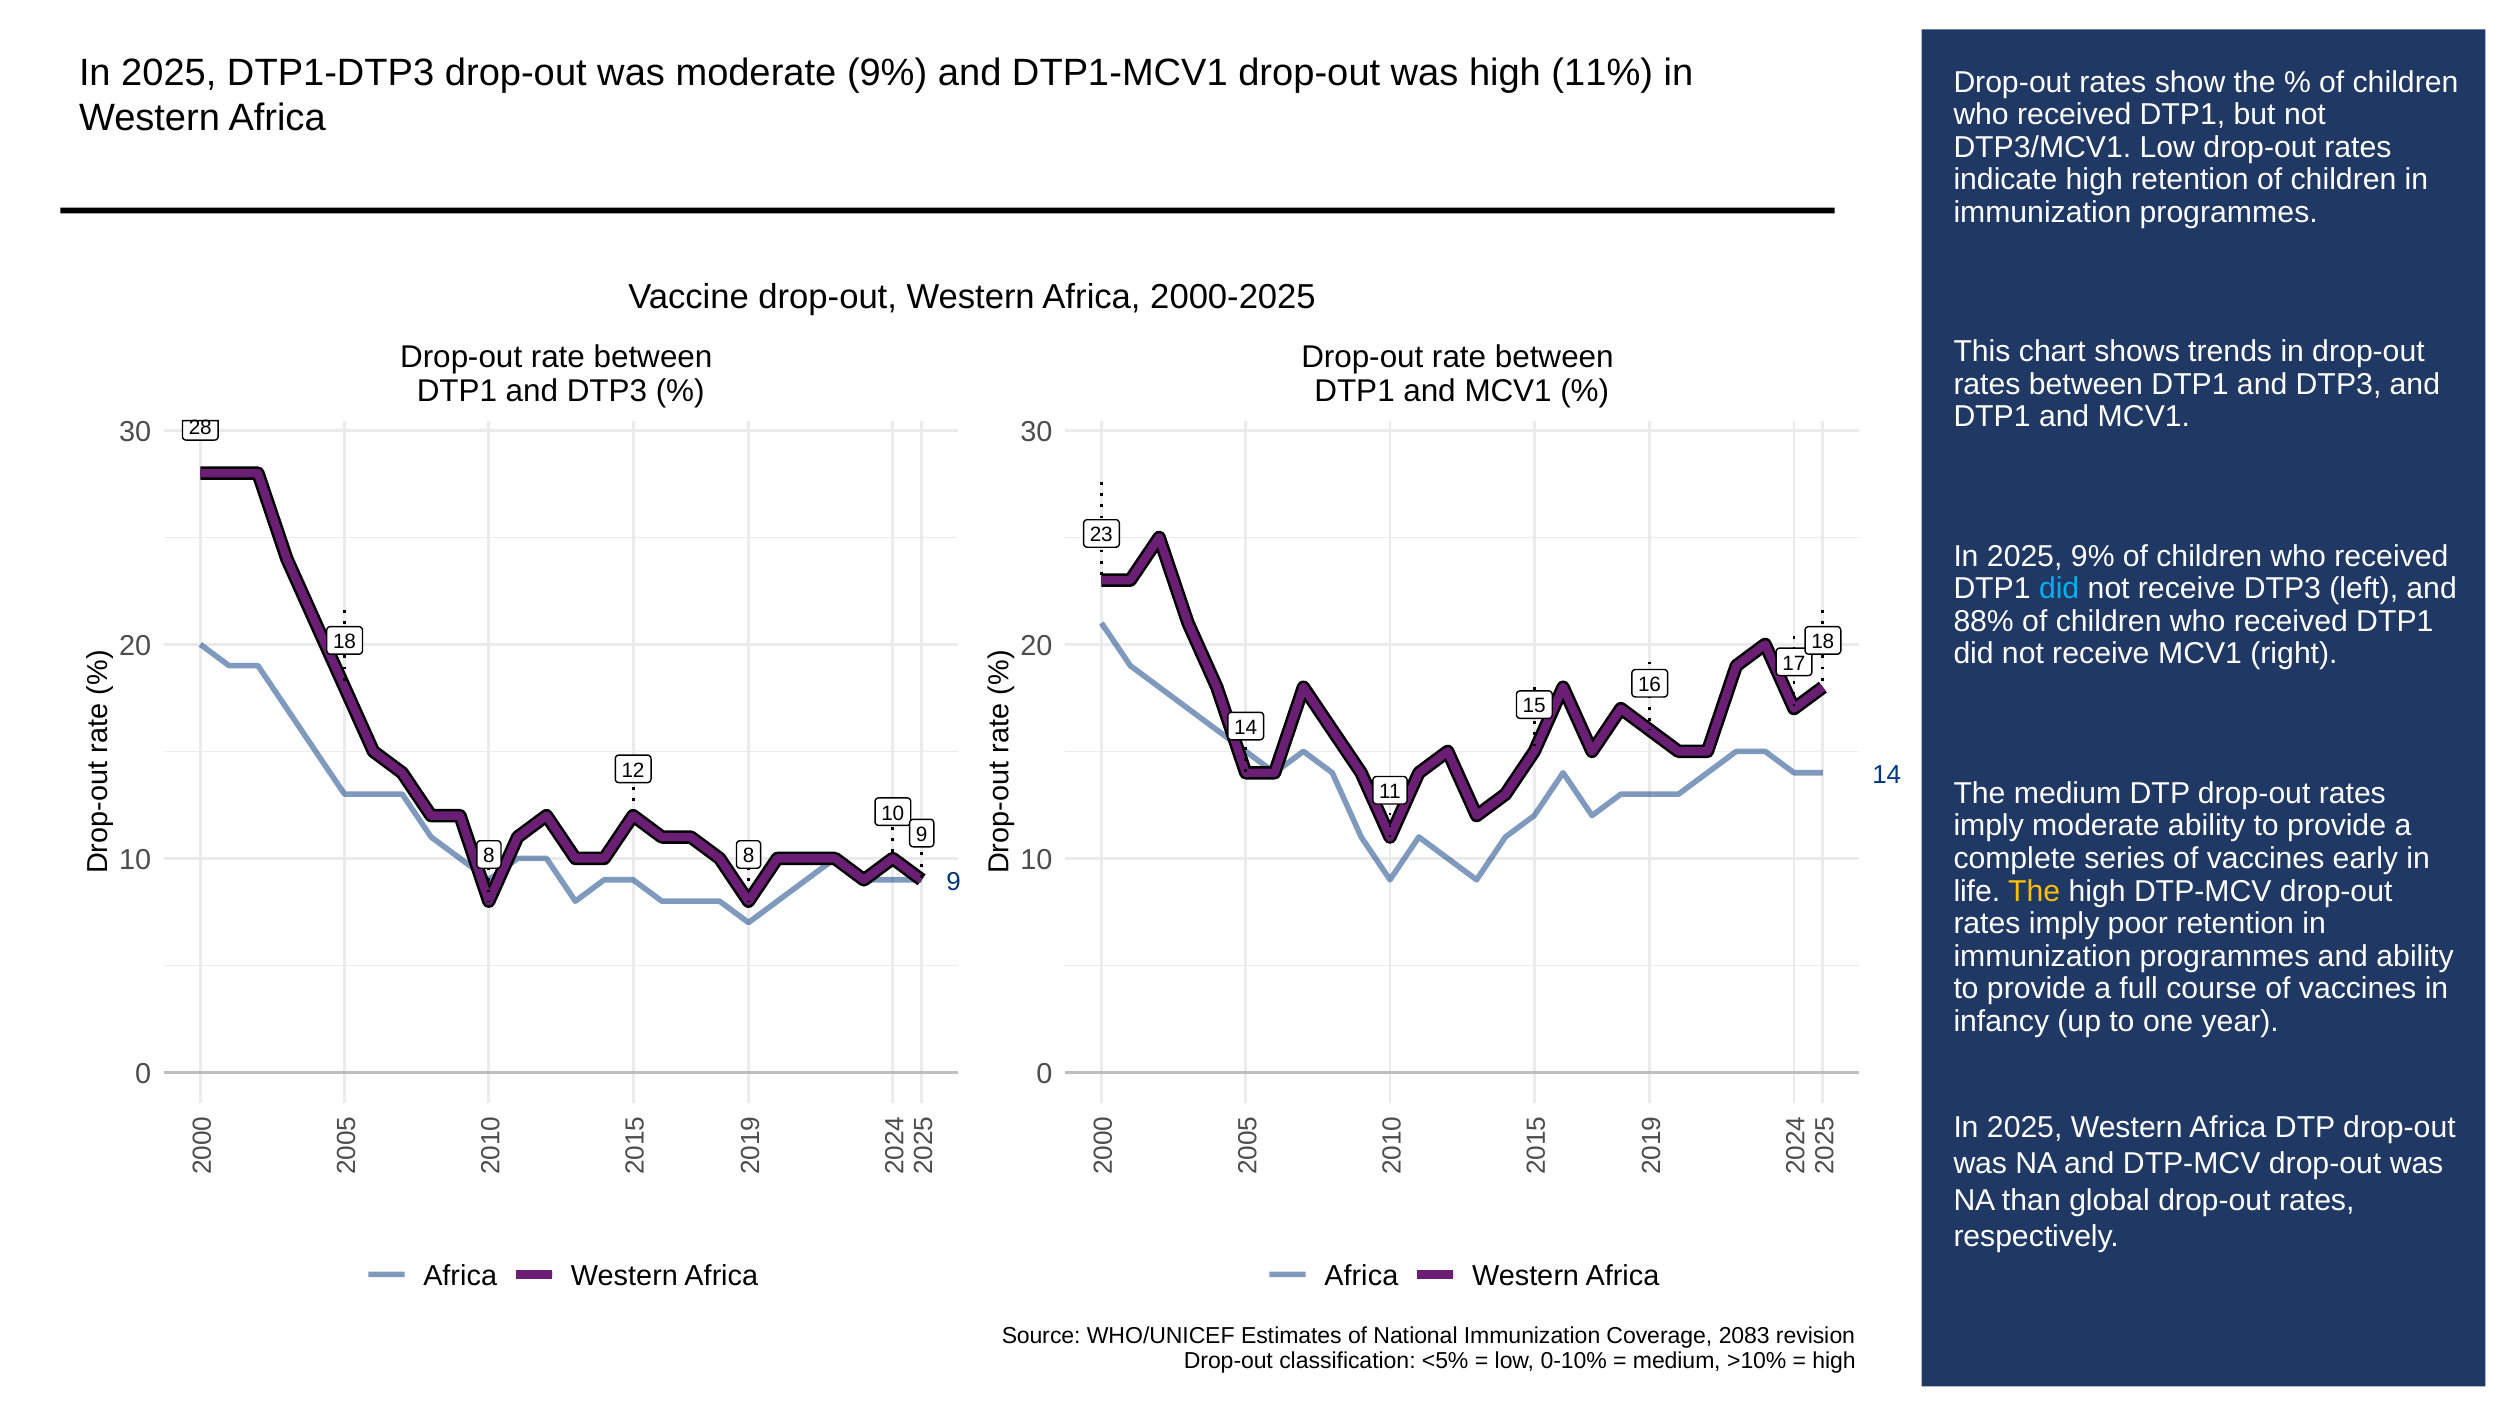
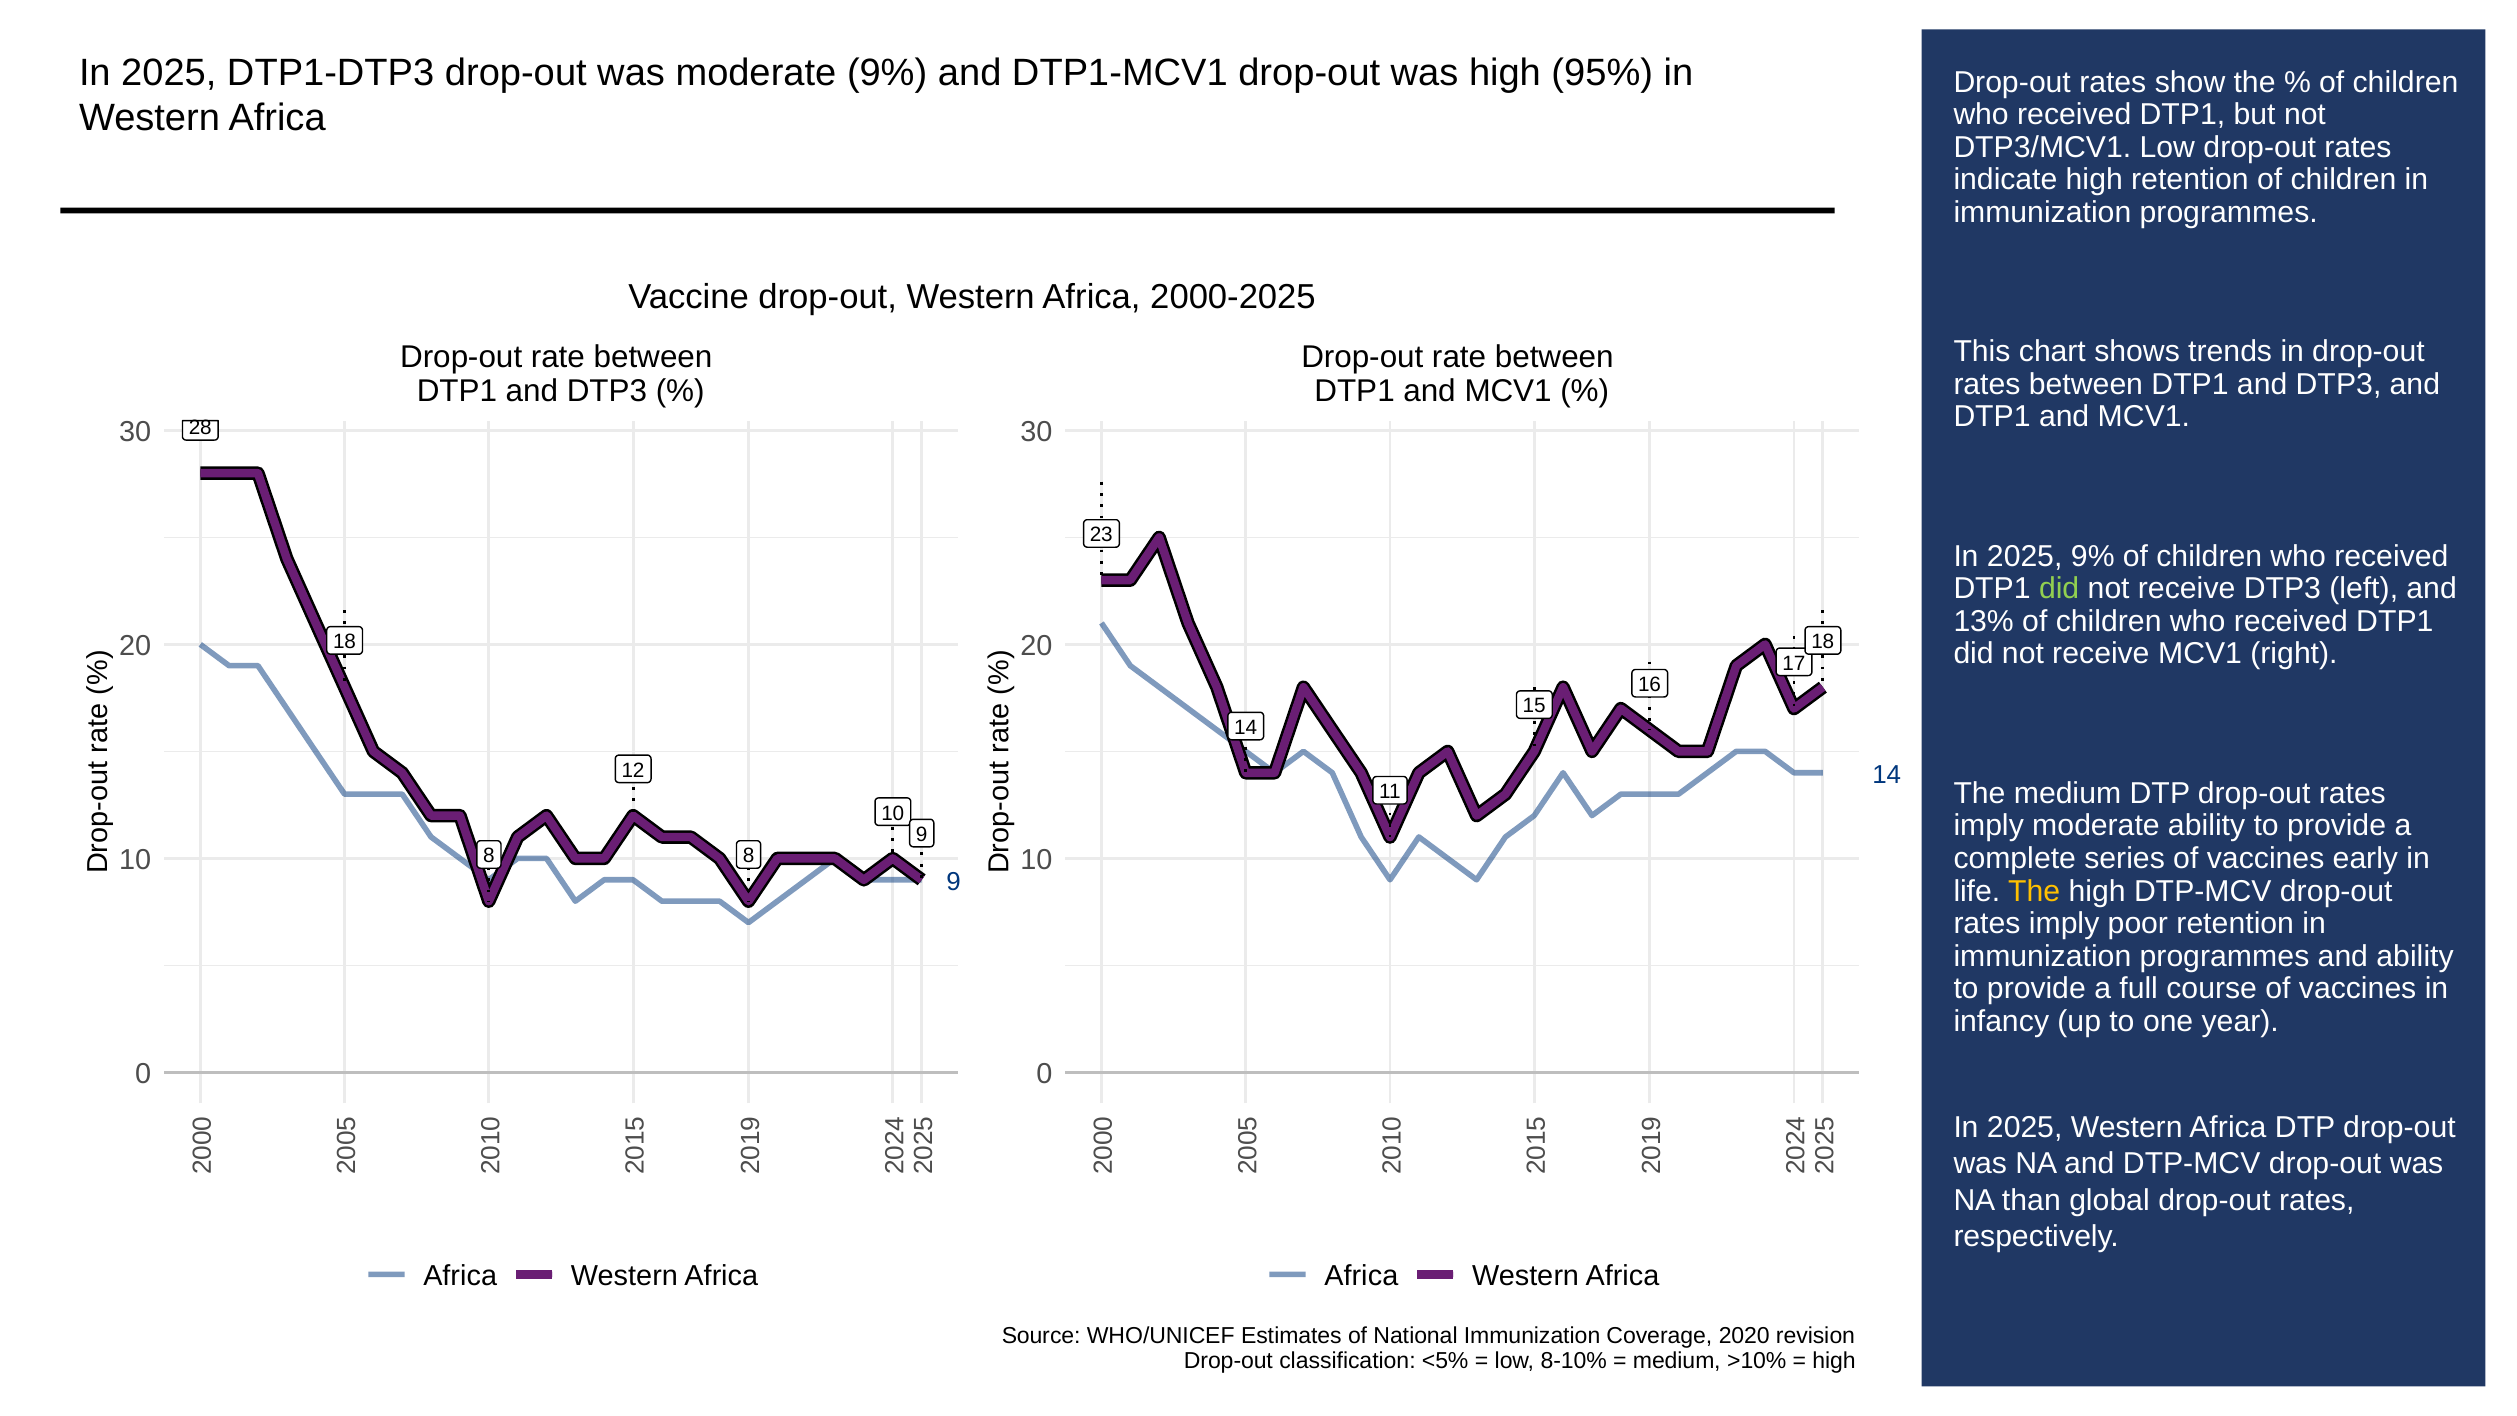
11%: 11% -> 95% (1602, 73)
did colour: light blue -> light green (2059, 589)
88%: 88% -> 13% (1984, 621)
2083: 2083 -> 2020 (1744, 1335)
0-10%: 0-10% -> 8-10% (1574, 1360)
